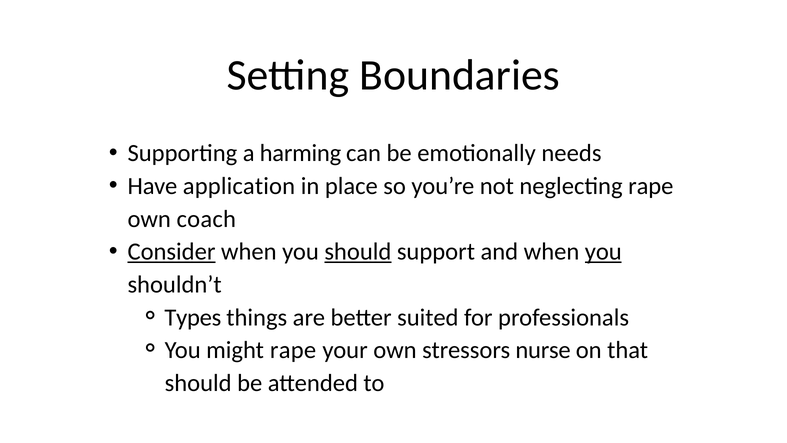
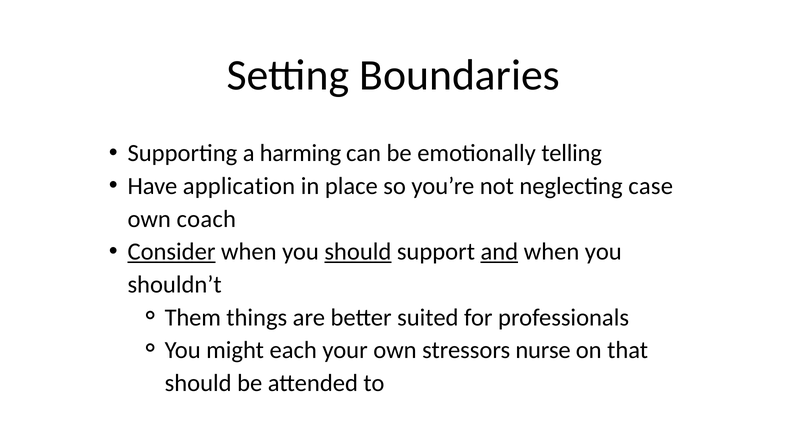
needs: needs -> telling (572, 153)
neglecting rape: rape -> case (651, 186)
and underline: none -> present (499, 252)
you underline: present -> none (603, 252)
Types: Types -> Them (193, 317)
might rape: rape -> each (293, 350)
